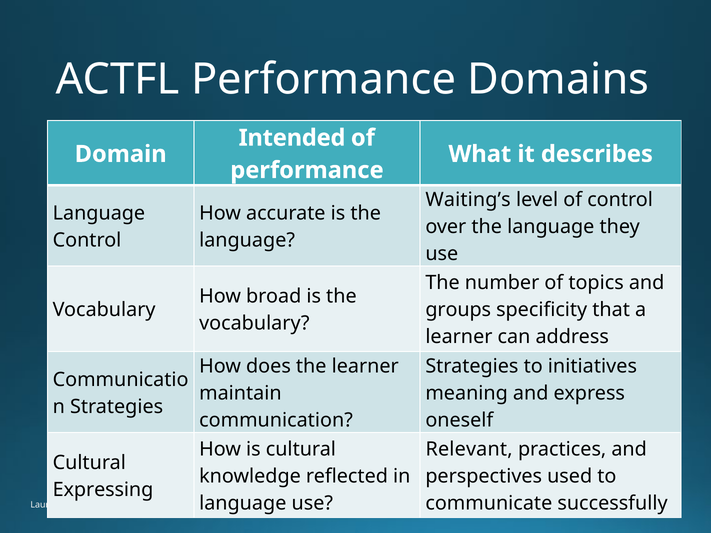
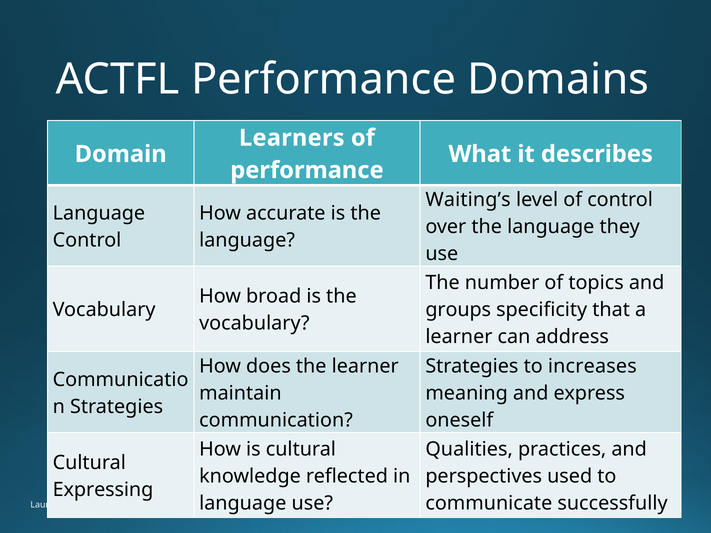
Intended: Intended -> Learners (292, 138)
initiatives: initiatives -> increases (592, 366)
Relevant: Relevant -> Qualities (469, 449)
